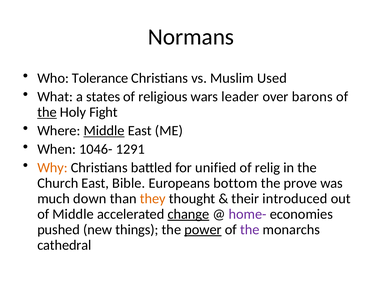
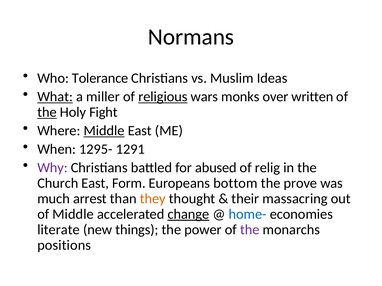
Used: Used -> Ideas (272, 78)
What underline: none -> present (55, 97)
states: states -> miller (103, 97)
religious underline: none -> present (163, 97)
leader: leader -> monks (240, 97)
barons: barons -> written (312, 97)
1046-: 1046- -> 1295- (96, 149)
Why colour: orange -> purple (52, 168)
unified: unified -> abused (216, 168)
Bible: Bible -> Form (129, 184)
down: down -> arrest (90, 199)
introduced: introduced -> massacring (295, 199)
home- colour: purple -> blue (248, 214)
pushed: pushed -> literate (58, 230)
power underline: present -> none (203, 230)
cathedral: cathedral -> positions (64, 245)
